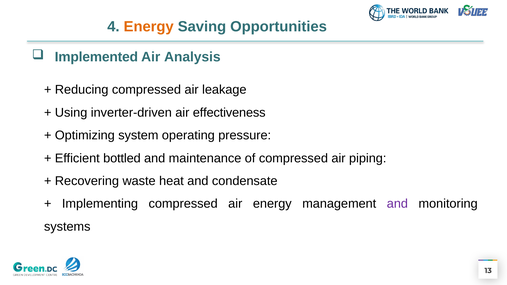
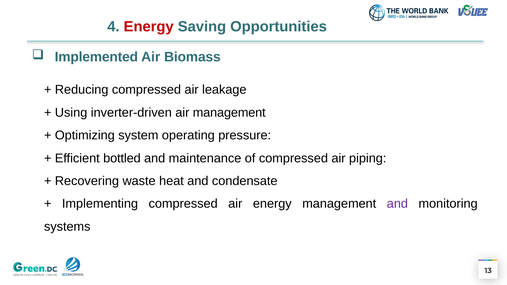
Energy colour: orange -> red (149, 27)
Analysis: Analysis -> Biomass (192, 57)
air effectiveness: effectiveness -> management (229, 113)
